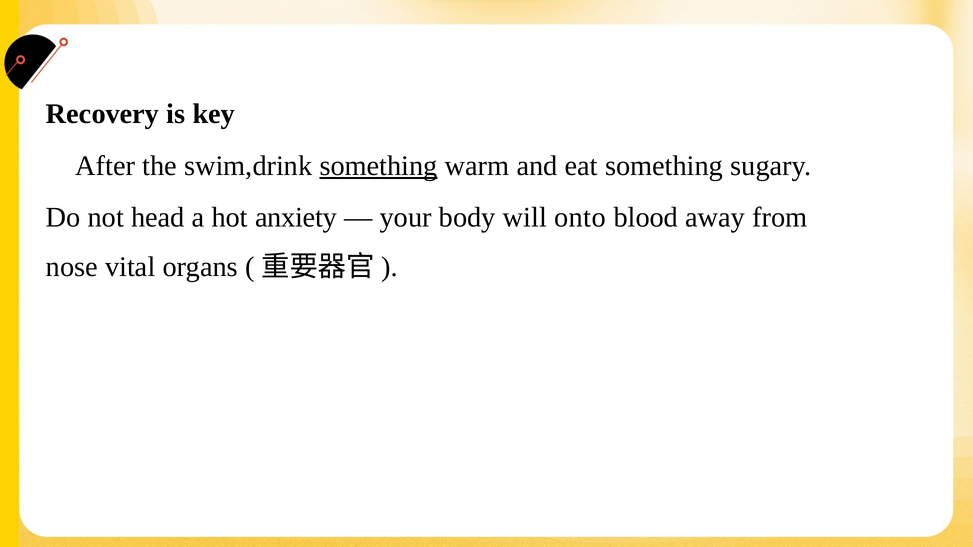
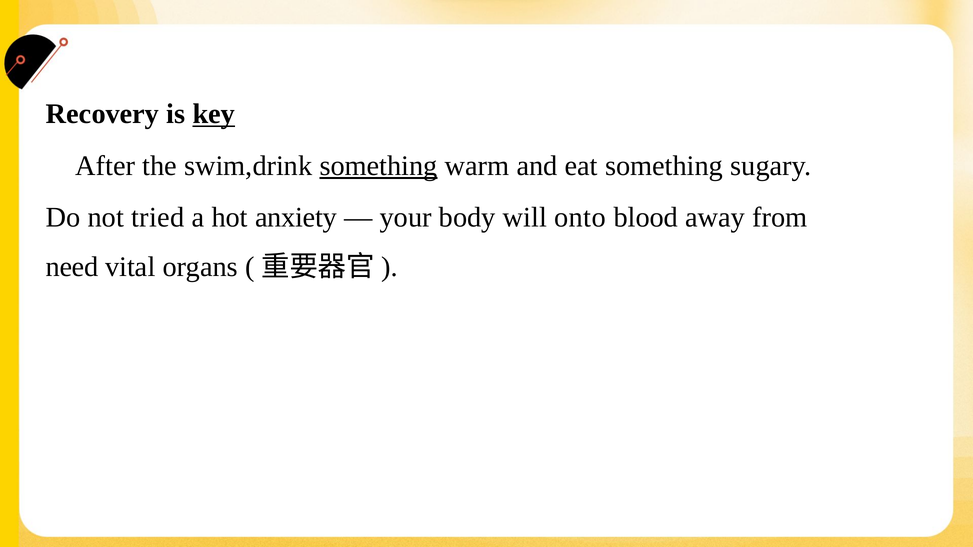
key underline: none -> present (214, 114)
head: head -> tried (158, 218)
nose: nose -> need (72, 267)
